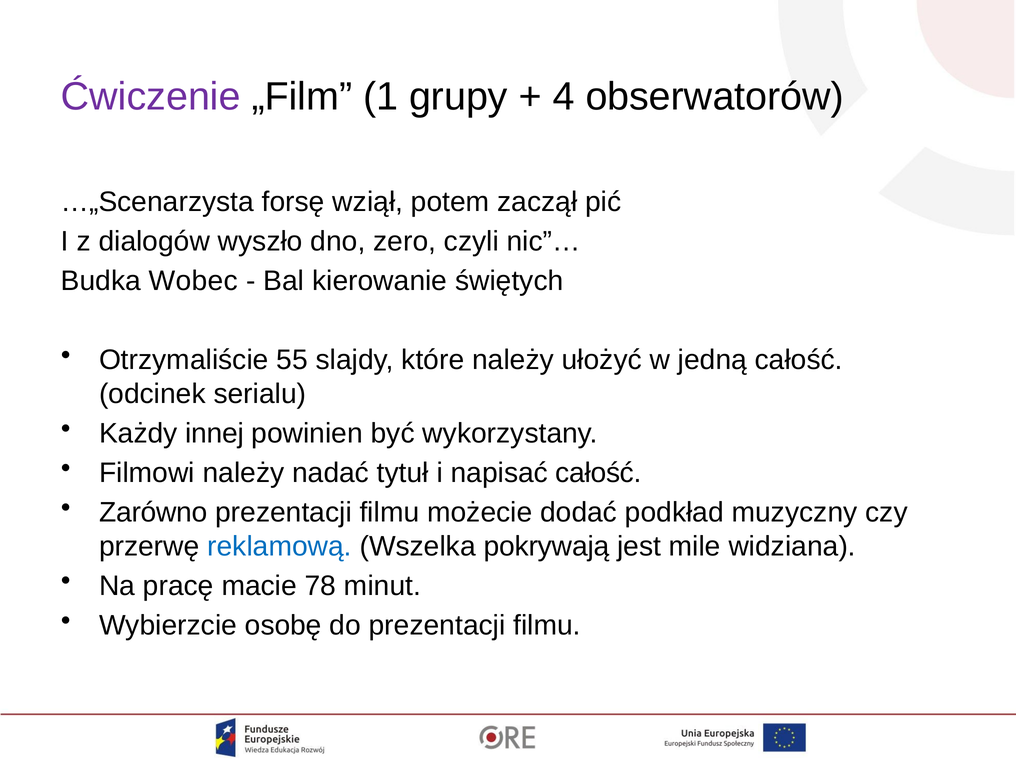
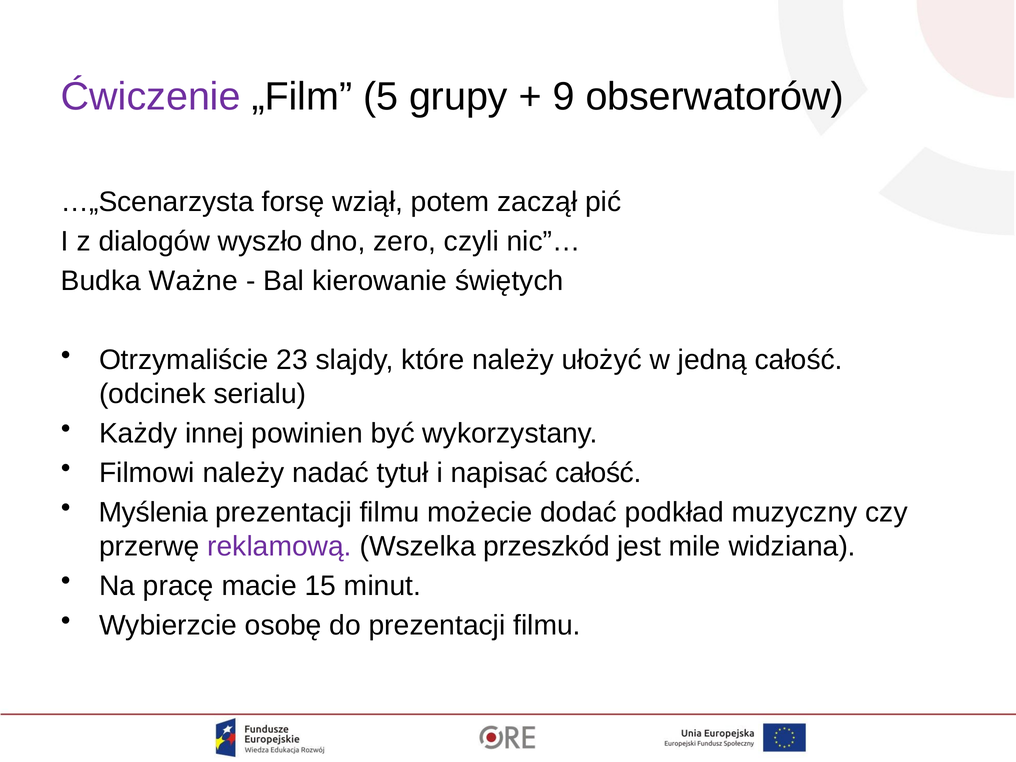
1: 1 -> 5 (381, 97)
4: 4 -> 9 (564, 97)
Wobec: Wobec -> Ważne (193, 281)
55: 55 -> 23 (292, 360)
Zarówno: Zarówno -> Myślenia (153, 512)
reklamową colour: blue -> purple (280, 546)
pokrywają: pokrywają -> przeszkód (547, 546)
78: 78 -> 15 (320, 586)
